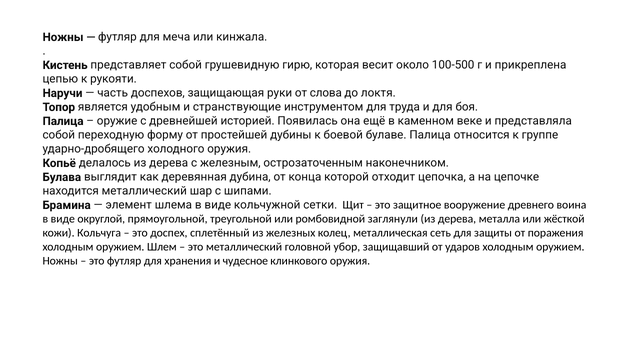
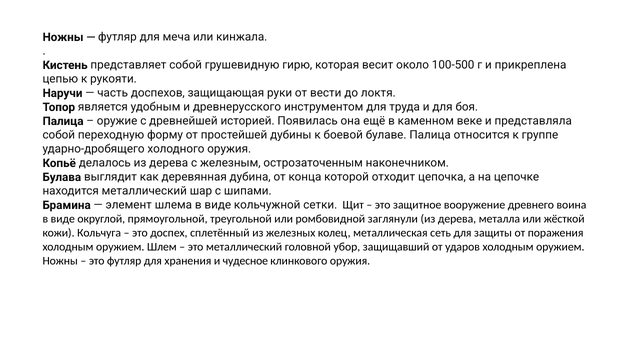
слова: слова -> вести (326, 93)
странствующие: странствующие -> древнерусского (237, 107)
